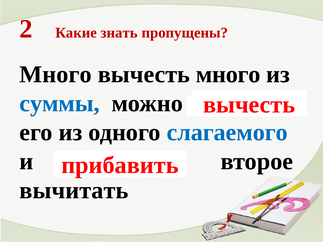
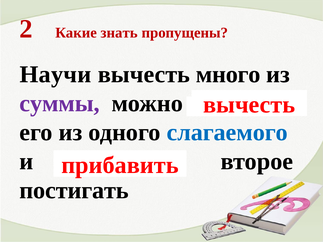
Много: Много -> Научи (55, 74)
суммы colour: blue -> purple (60, 103)
вычитать: вычитать -> постигать (74, 191)
